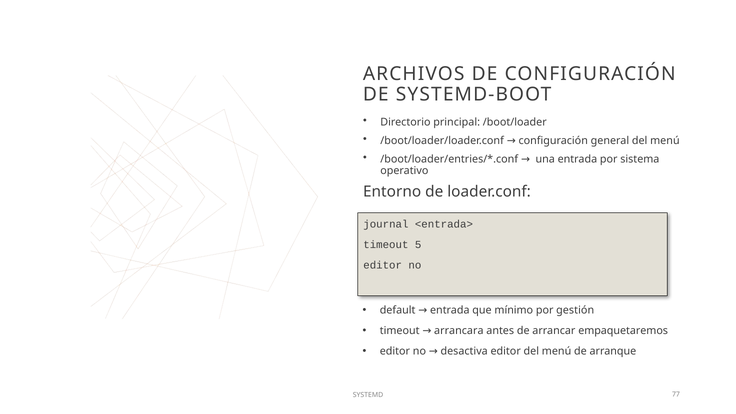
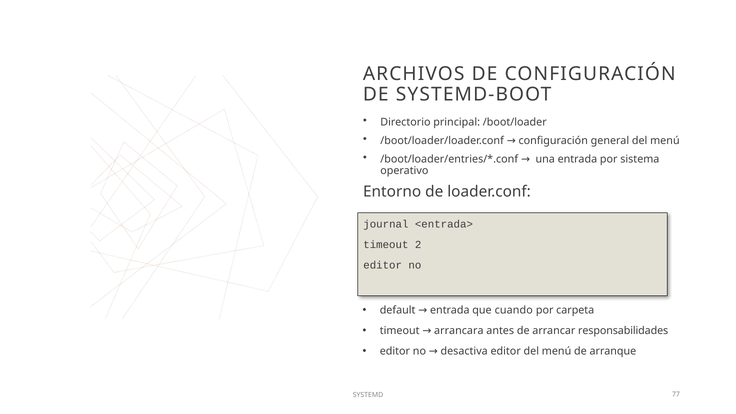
5: 5 -> 2 (418, 245)
mínimo: mínimo -> cuando (514, 310)
gestión: gestión -> carpeta (575, 310)
empaquetaremos: empaquetaremos -> responsabilidades (623, 331)
